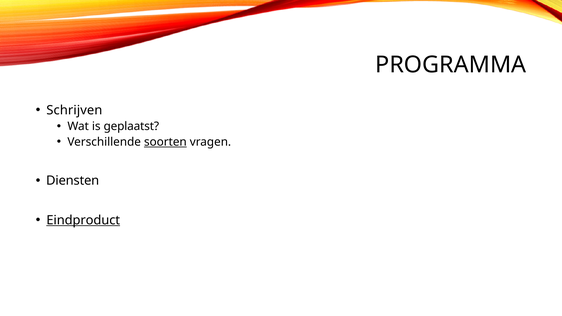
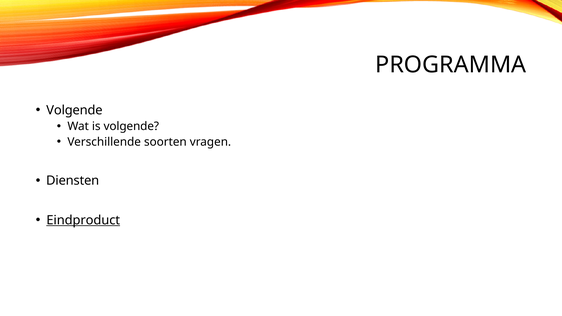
Schrijven: Schrijven -> Volgende (74, 110)
is geplaatst: geplaatst -> volgende (131, 126)
soorten underline: present -> none (165, 142)
